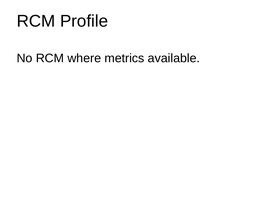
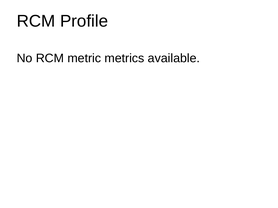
where: where -> metric (84, 58)
